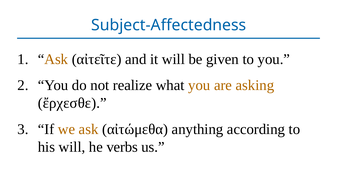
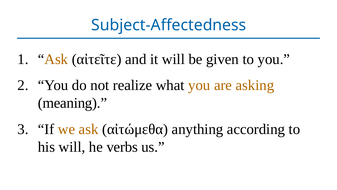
ἔρχεσθε: ἔρχεσθε -> meaning (72, 103)
